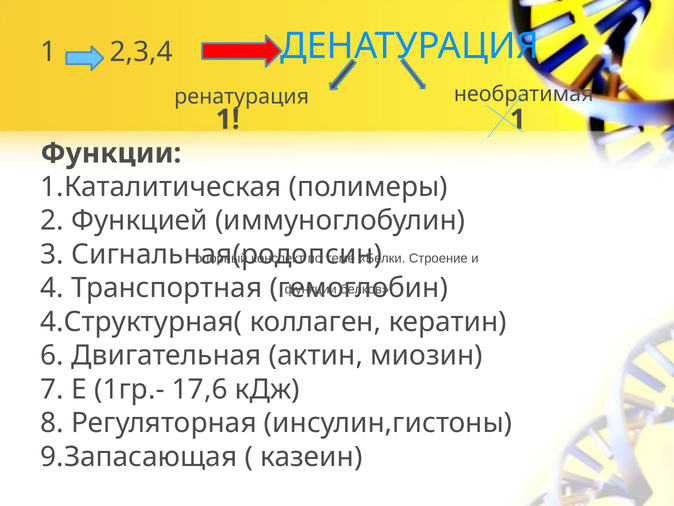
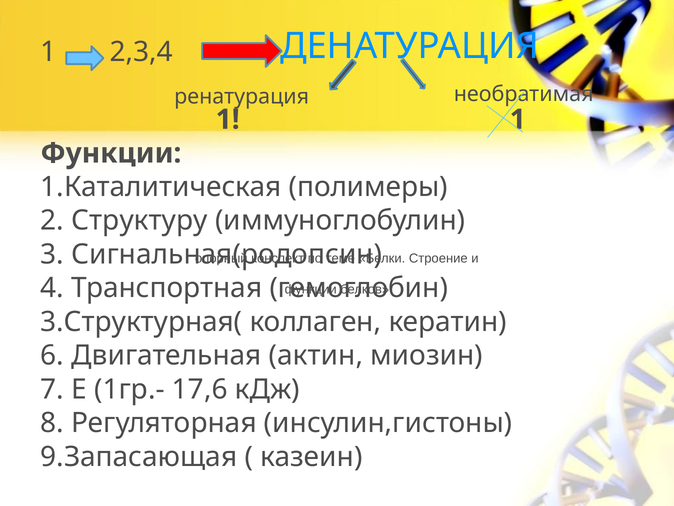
Функцией: Функцией -> Структуру (140, 221)
4.Структурная(: 4.Структурная( -> 3.Структурная( (141, 322)
